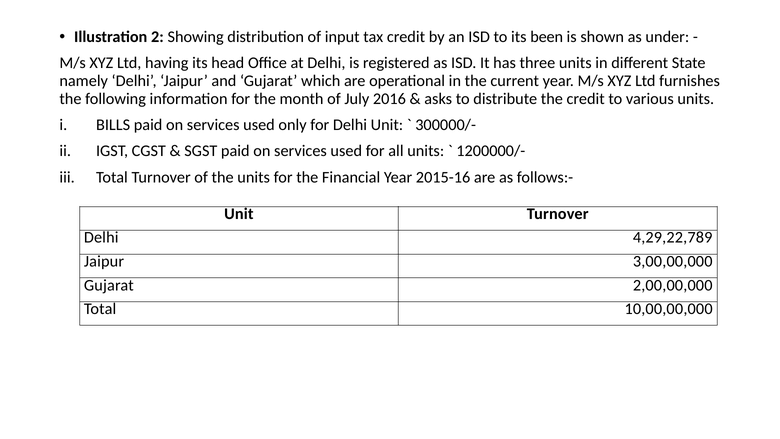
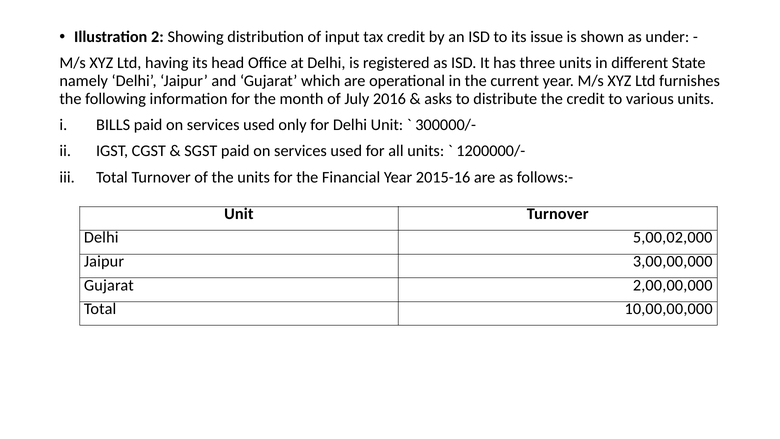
been: been -> issue (547, 37)
4,29,22,789: 4,29,22,789 -> 5,00,02,000 (673, 237)
